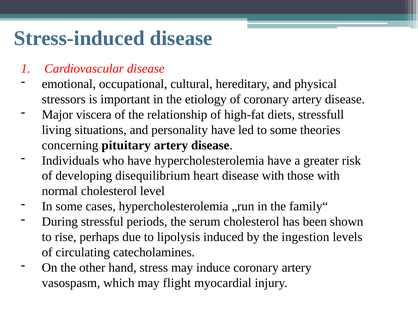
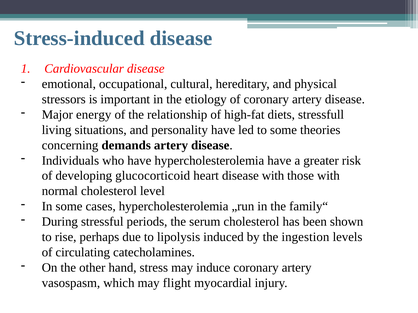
viscera: viscera -> energy (94, 115)
pituitary: pituitary -> demands (126, 145)
disequilibrium: disequilibrium -> glucocorticoid (153, 176)
